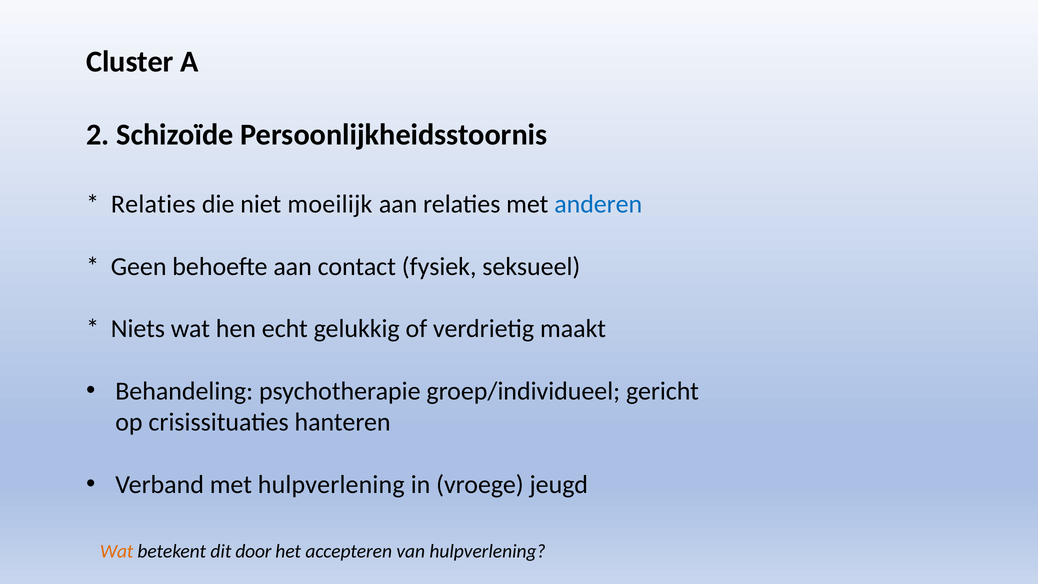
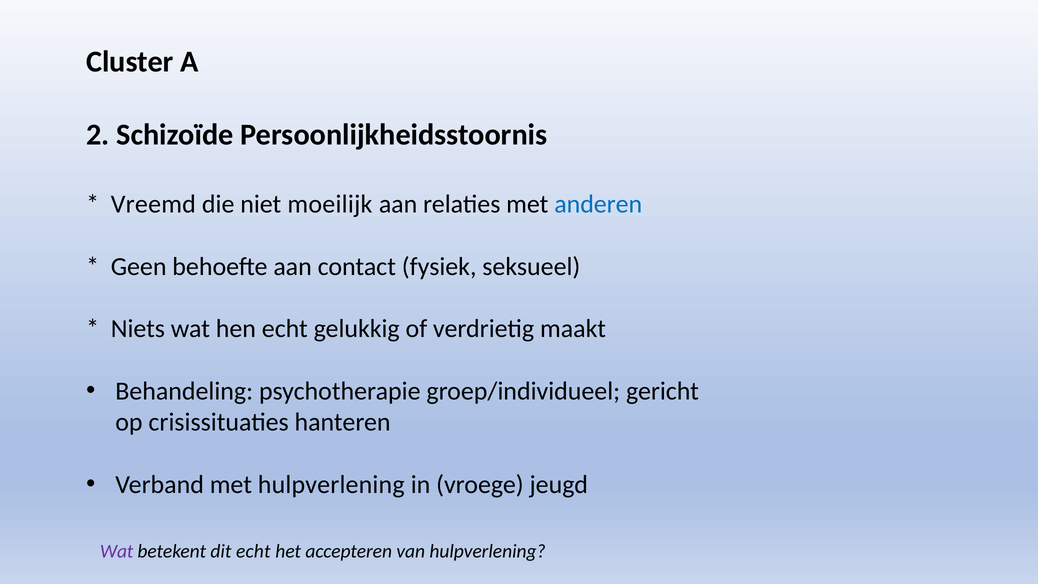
Relaties: Relaties -> Vreemd (153, 204)
Wat colour: orange -> purple (117, 551)
dit door: door -> echt (253, 551)
